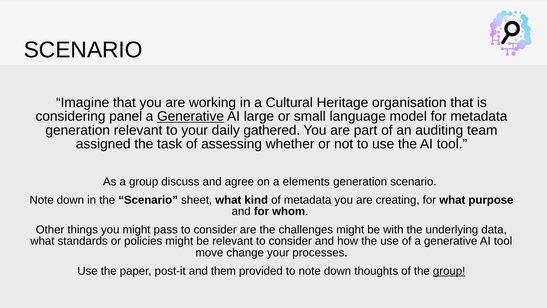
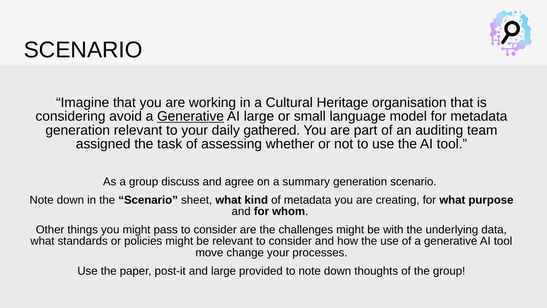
panel: panel -> avoid (126, 116)
elements: elements -> summary (306, 182)
and them: them -> large (223, 271)
group underline: present -> none (449, 271)
